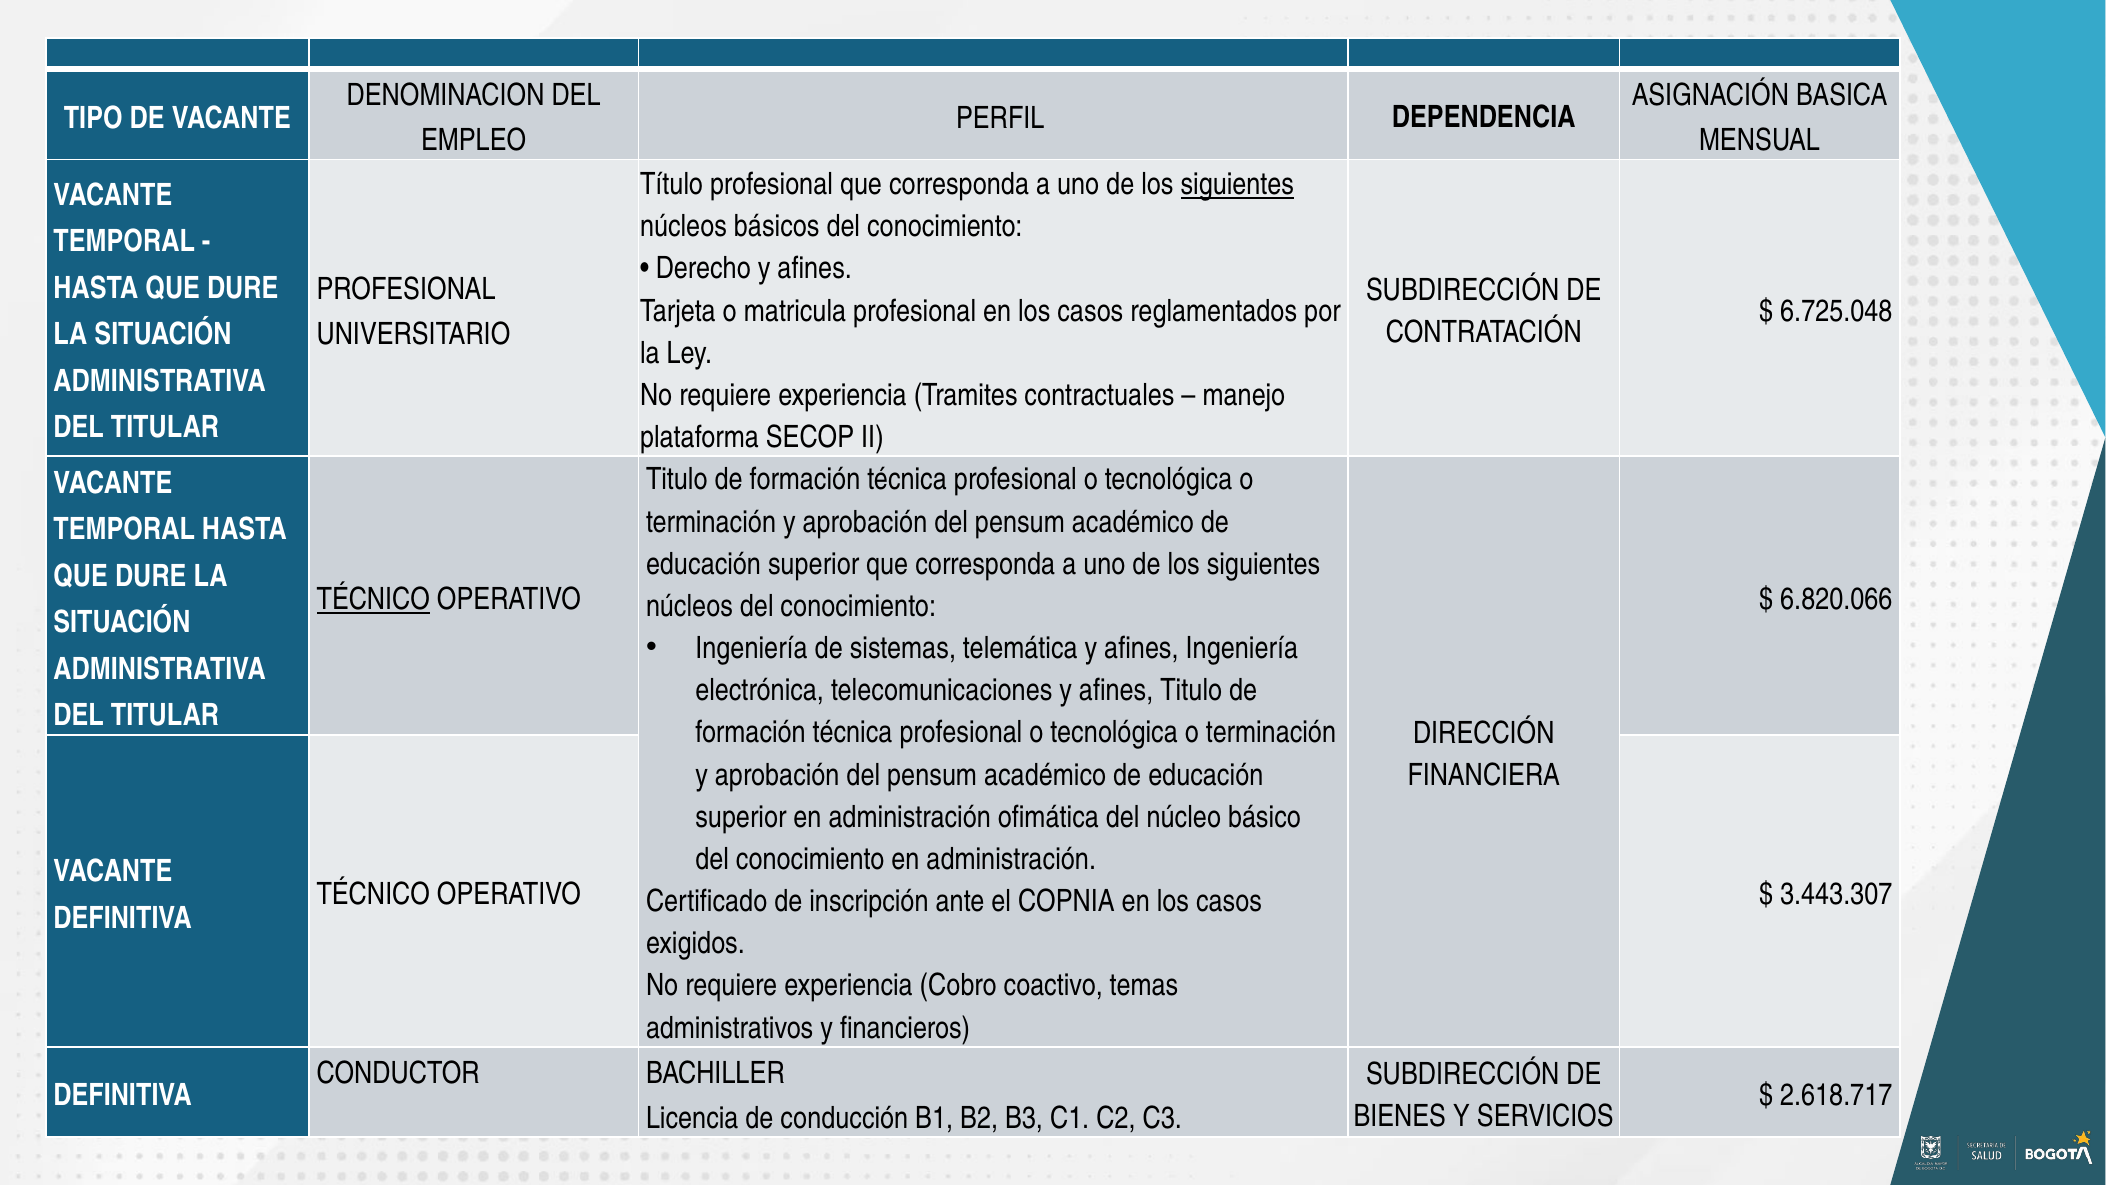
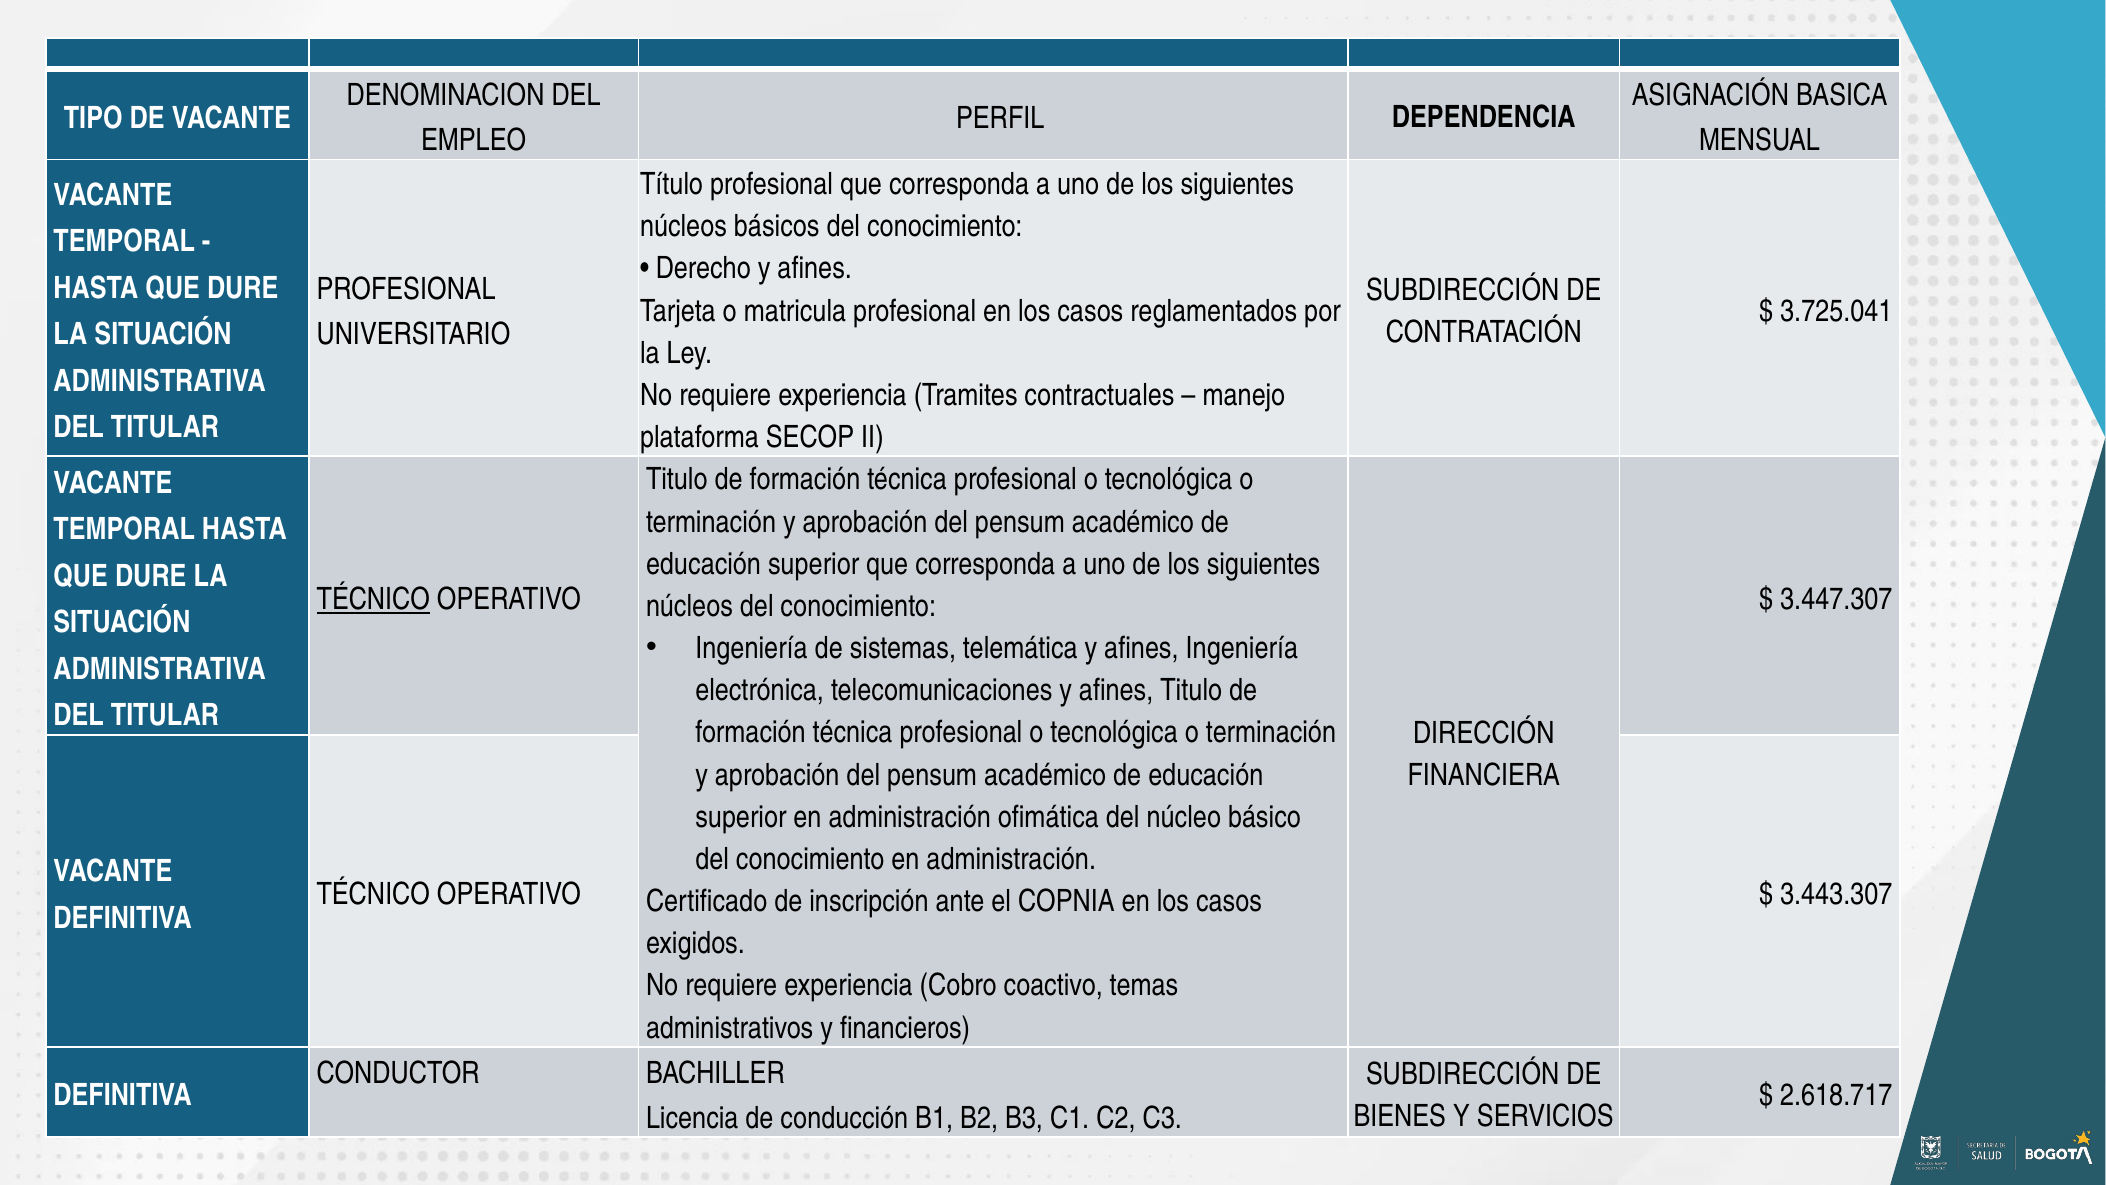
siguientes underline: present -> none (1237, 184)
6.725.048: 6.725.048 -> 3.725.041 (1836, 312)
6.820.066: 6.820.066 -> 3.447.307 (1836, 599)
